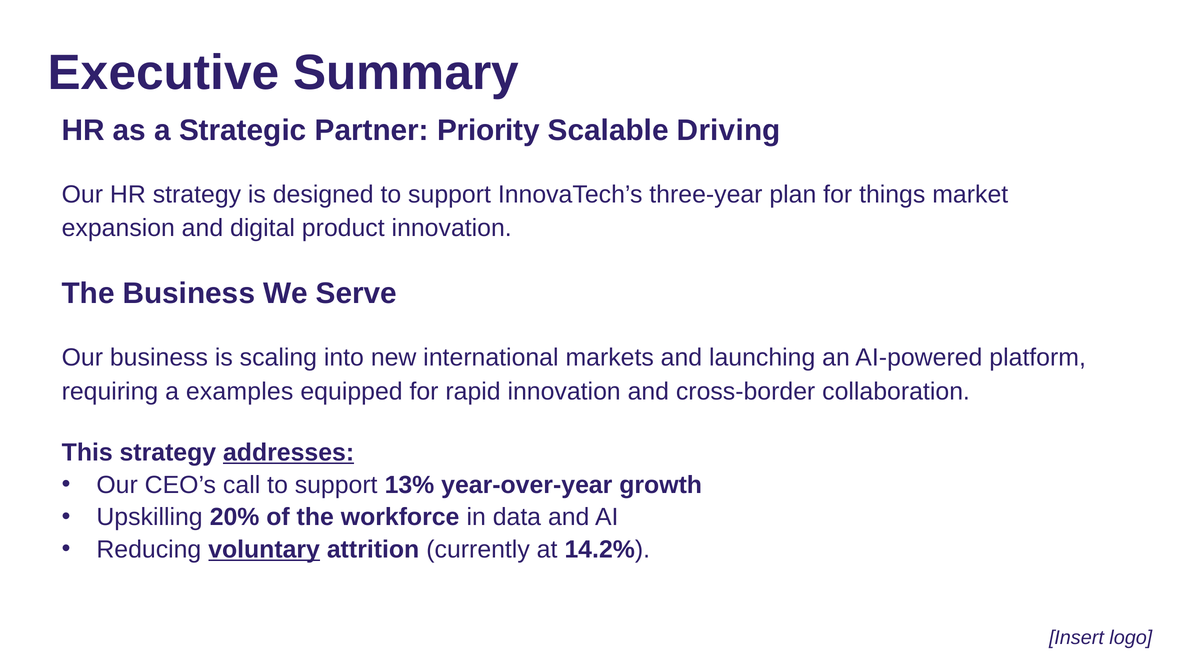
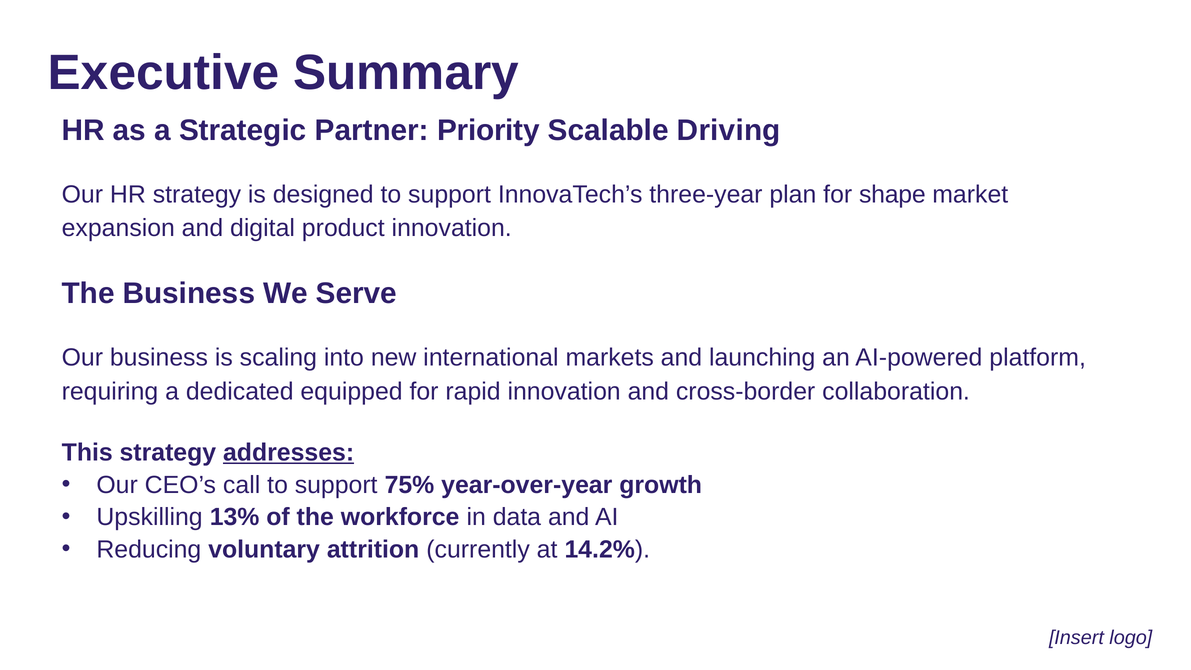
things: things -> shape (892, 194)
examples: examples -> dedicated (240, 391)
13%: 13% -> 75% (409, 485)
20%: 20% -> 13% (235, 517)
voluntary underline: present -> none (264, 549)
